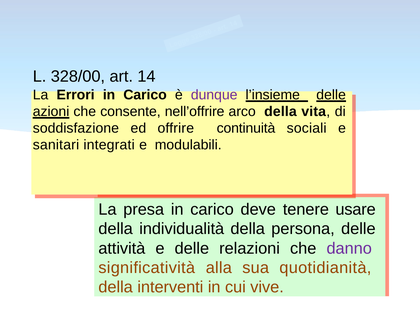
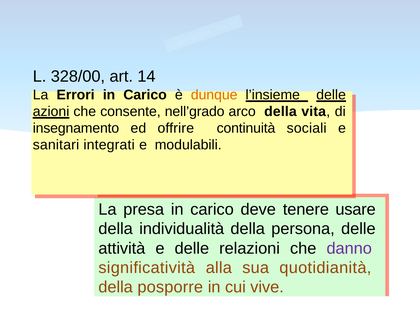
dunque colour: purple -> orange (214, 95)
nell’offrire: nell’offrire -> nell’grado (195, 112)
soddisfazione: soddisfazione -> insegnamento (76, 128)
interventi: interventi -> posporre (170, 287)
